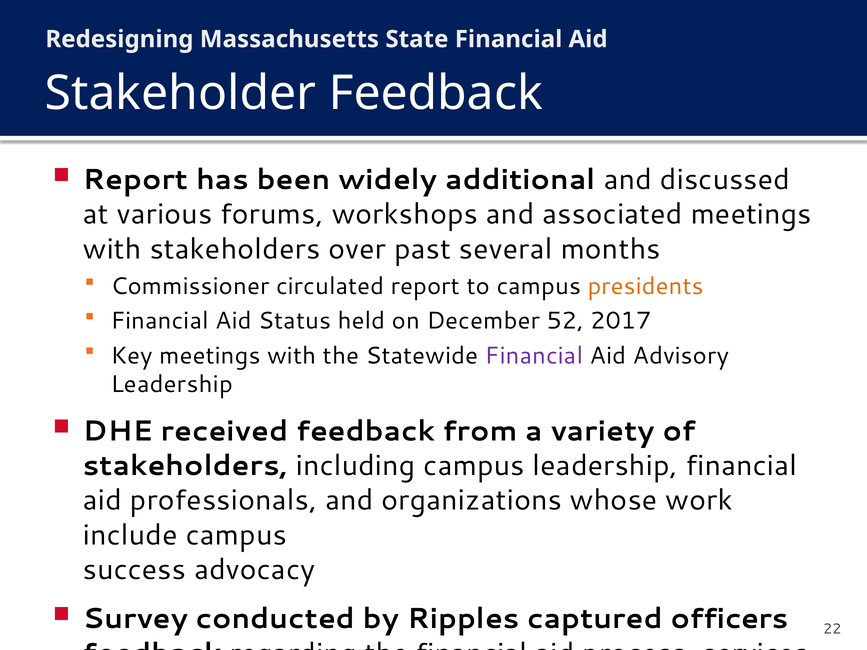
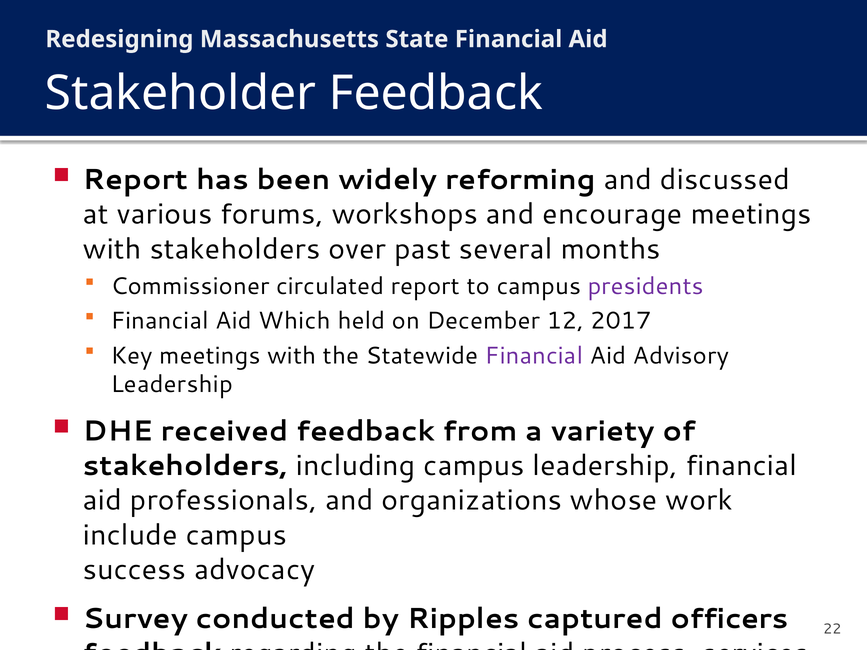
additional: additional -> reforming (520, 180)
associated: associated -> encourage (612, 214)
presidents colour: orange -> purple (646, 286)
Status: Status -> Which (295, 321)
52: 52 -> 12 (565, 321)
